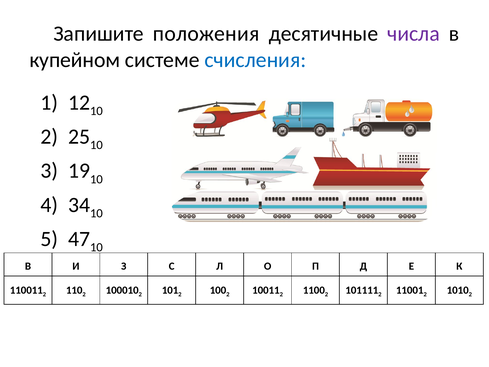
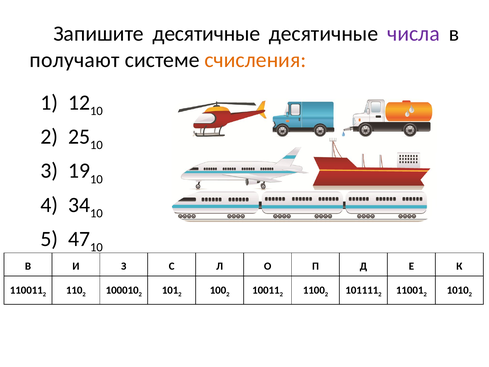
Запишите положения: положения -> десятичные (206, 34)
купейном: купейном -> получают (75, 60)
счисления colour: blue -> orange (255, 60)
